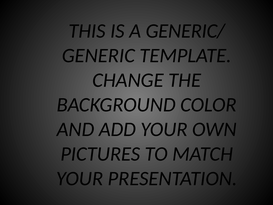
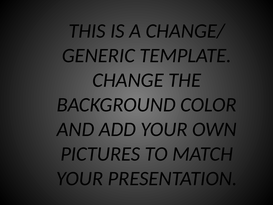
GENERIC/: GENERIC/ -> CHANGE/ (185, 31)
